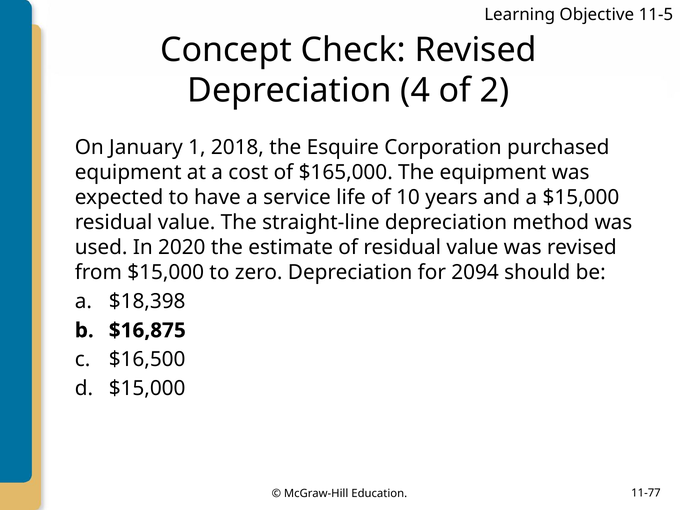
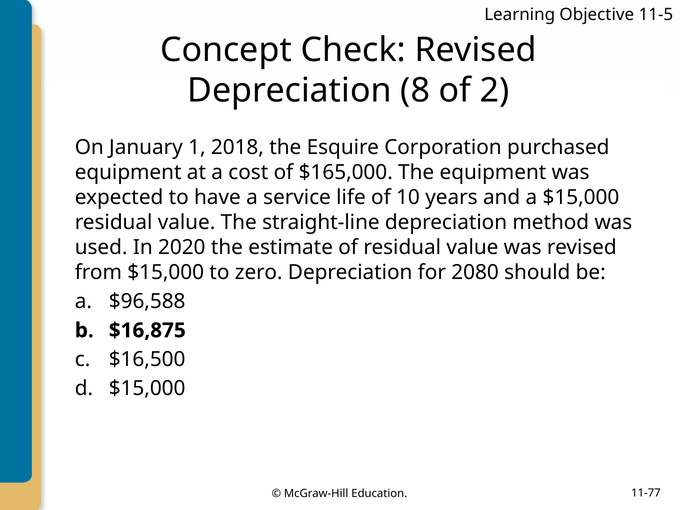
4: 4 -> 8 (415, 91)
2094: 2094 -> 2080 (475, 272)
$18,398: $18,398 -> $96,588 (147, 301)
